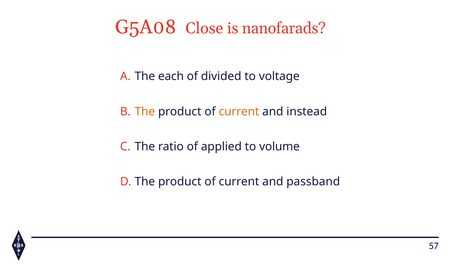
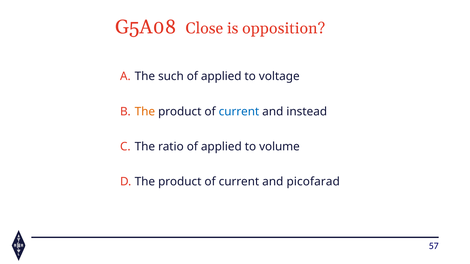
nanofarads: nanofarads -> opposition (284, 28)
each: each -> such (171, 77)
divided: divided -> applied (221, 77)
current colour: orange -> blue (239, 112)
passband: passband -> picofarad (313, 182)
